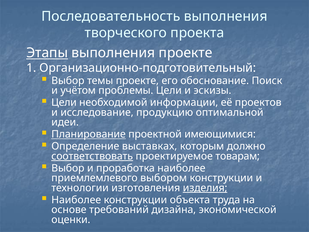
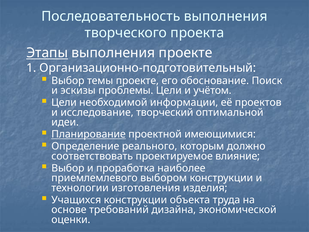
учётом: учётом -> эскизы (78, 90)
эскизы: эскизы -> учётом (213, 90)
продукцию: продукцию -> творческий (165, 112)
выставках: выставках -> реального (150, 146)
соответствовать underline: present -> none (92, 156)
товарам: товарам -> влияние (238, 156)
изделия underline: present -> none (205, 188)
Наиболее: Наиболее -> Учащихся (76, 200)
